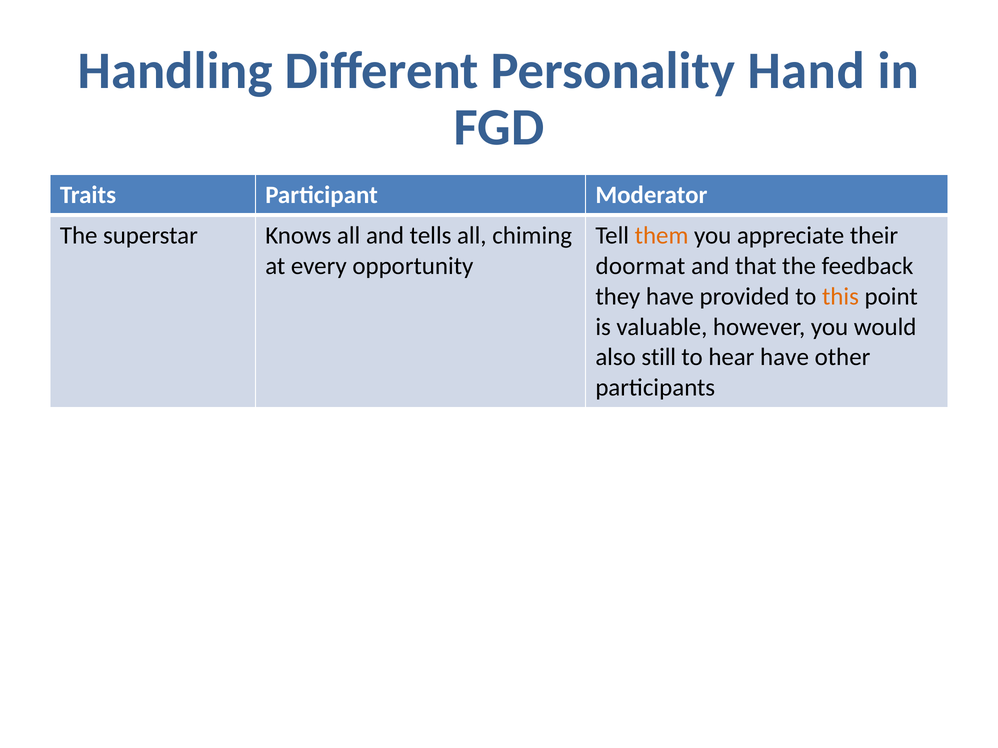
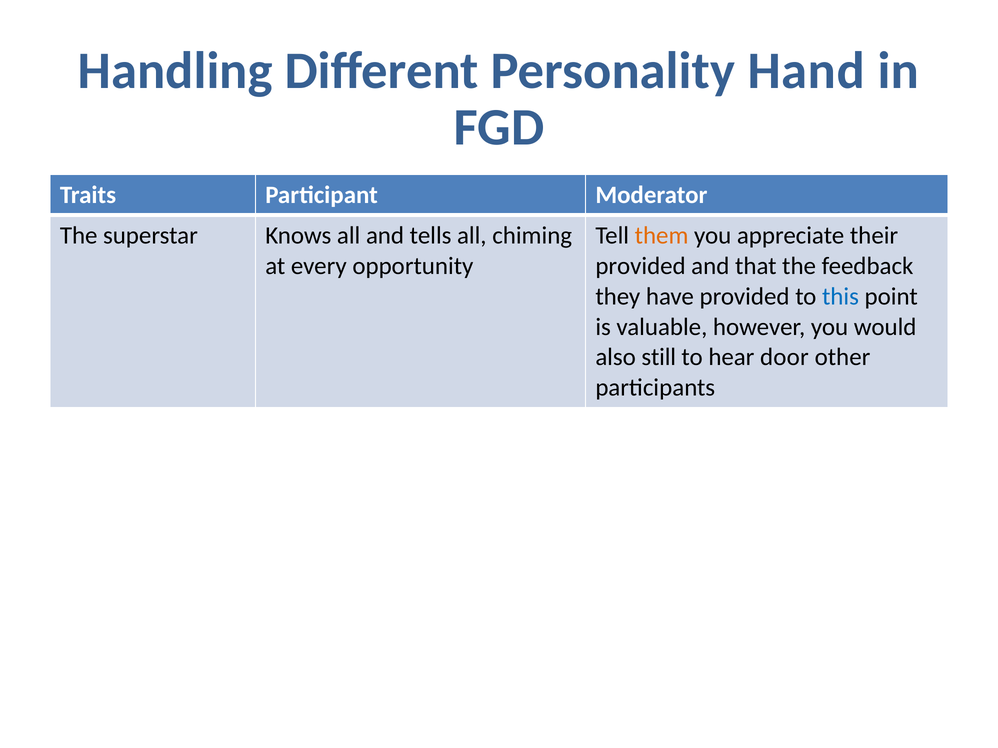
doormat: doormat -> provided (641, 266)
this colour: orange -> blue (841, 297)
hear have: have -> door (784, 357)
